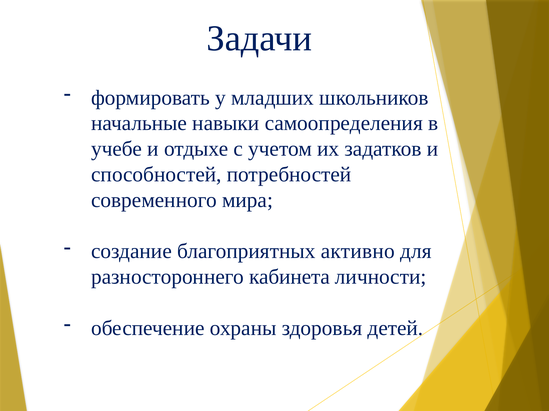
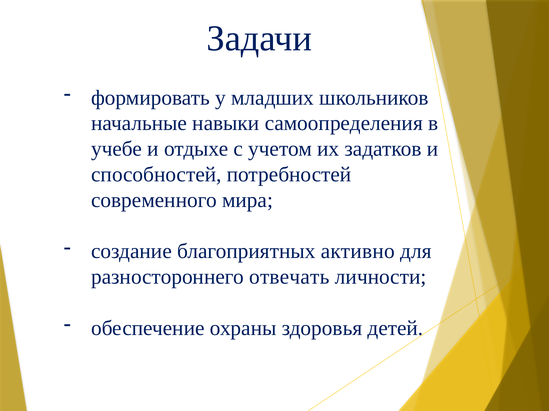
кабинета: кабинета -> отвечать (289, 277)
